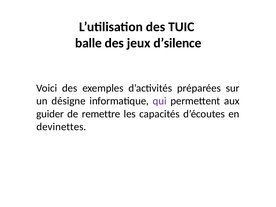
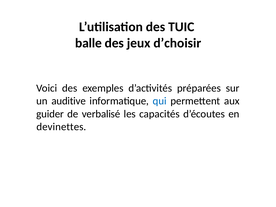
d’silence: d’silence -> d’choisir (177, 43)
désigne: désigne -> auditive (69, 101)
qui colour: purple -> blue (160, 101)
remettre: remettre -> verbalisé (101, 114)
